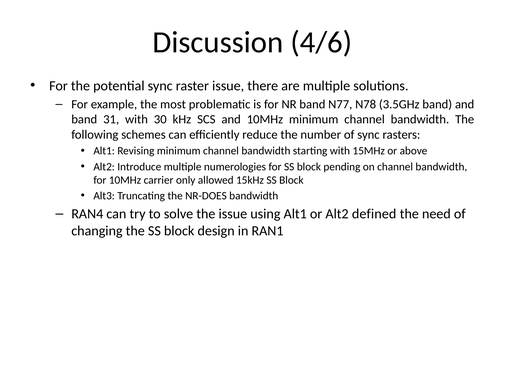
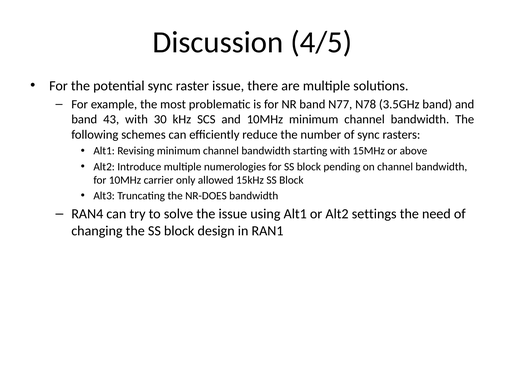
4/6: 4/6 -> 4/5 (321, 42)
31: 31 -> 43 (111, 119)
defined: defined -> settings (374, 214)
